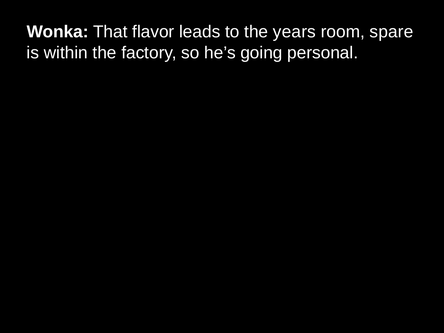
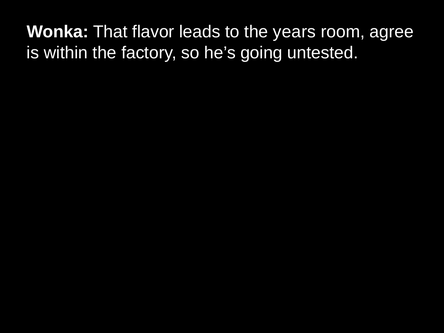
spare: spare -> agree (392, 32)
personal: personal -> untested (323, 53)
